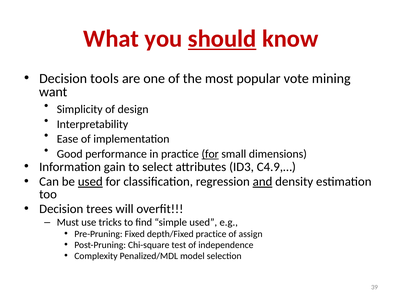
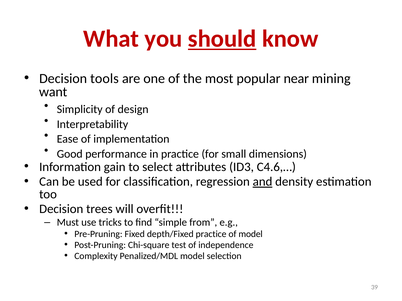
vote: vote -> near (296, 79)
for underline: present -> none (210, 154)
C4.9,…: C4.9,… -> C4.6,… (276, 167)
used underline: present -> none (90, 182)
simple used: used -> from (203, 223)
of assign: assign -> model (251, 234)
